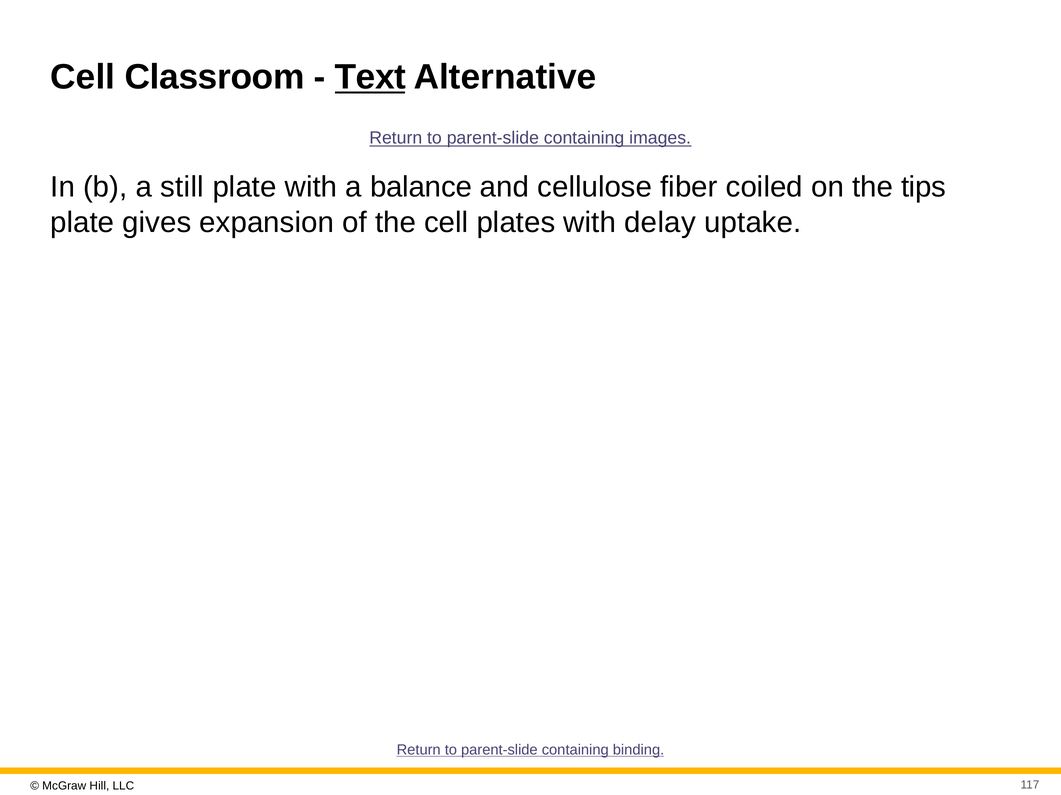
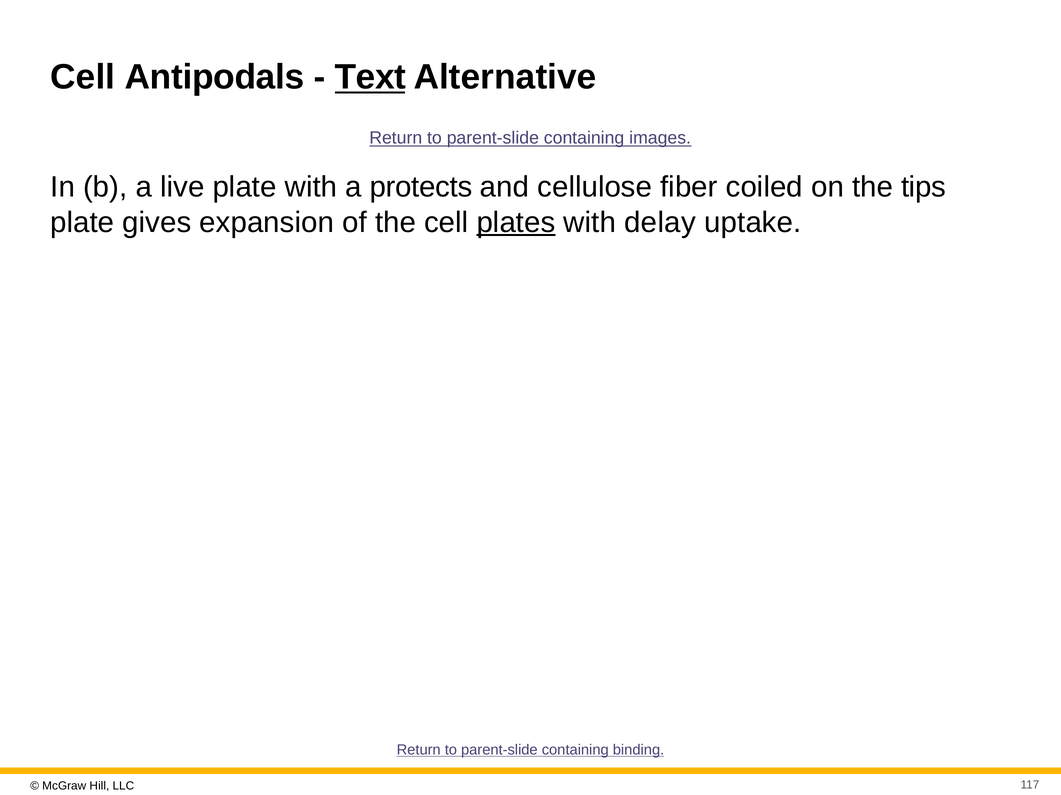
Classroom: Classroom -> Antipodals (215, 77)
still: still -> live (182, 187)
balance: balance -> protects (421, 187)
plates underline: none -> present (516, 223)
